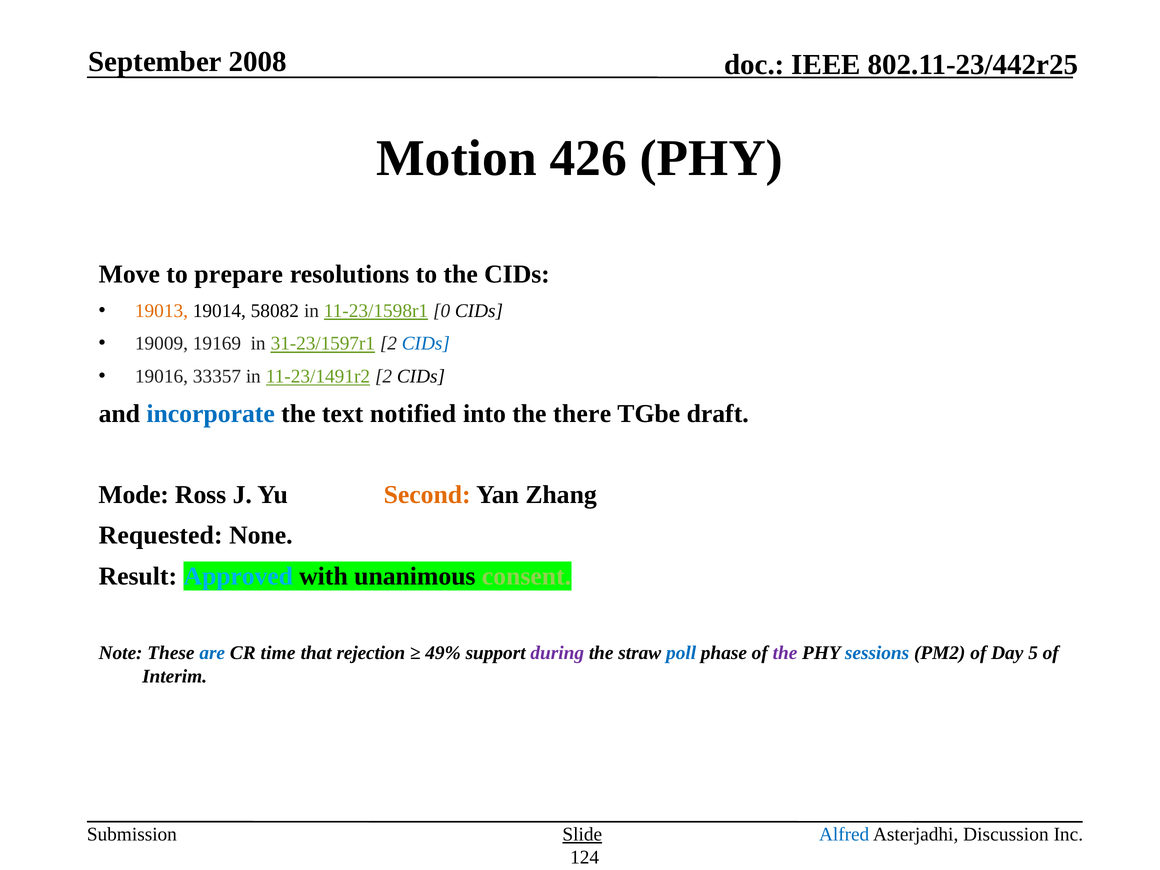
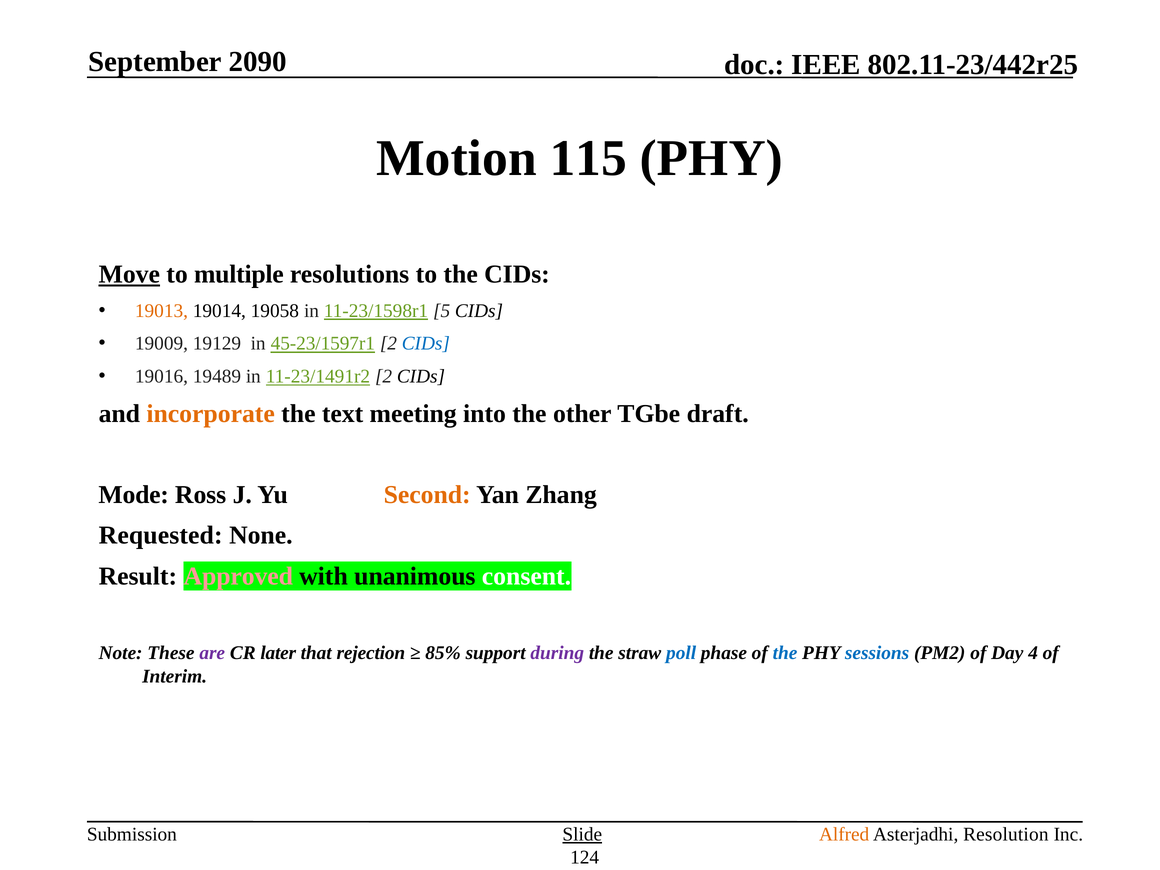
2008: 2008 -> 2090 (258, 61)
426: 426 -> 115 (588, 158)
Move underline: none -> present (129, 274)
prepare: prepare -> multiple (239, 274)
58082: 58082 -> 19058 (275, 311)
0: 0 -> 5 (442, 311)
19169: 19169 -> 19129 (217, 344)
31-23/1597r1: 31-23/1597r1 -> 45-23/1597r1 (323, 344)
33357: 33357 -> 19489 (217, 376)
incorporate colour: blue -> orange (211, 414)
notified: notified -> meeting (413, 414)
there: there -> other (582, 414)
Approved colour: light blue -> pink (238, 576)
consent colour: light green -> white (526, 576)
are colour: blue -> purple (212, 653)
time: time -> later (278, 653)
49%: 49% -> 85% (443, 653)
the colour: purple -> blue (785, 653)
5: 5 -> 4 (1033, 653)
Alfred colour: blue -> orange (844, 834)
Discussion: Discussion -> Resolution (1006, 834)
